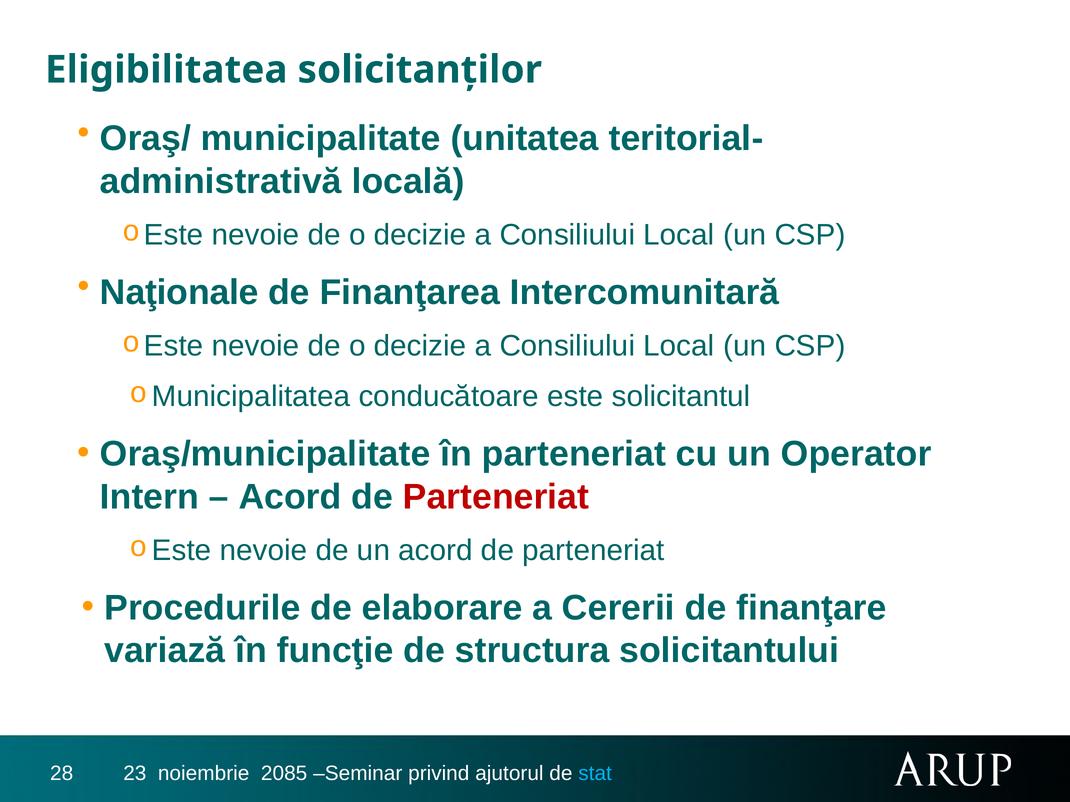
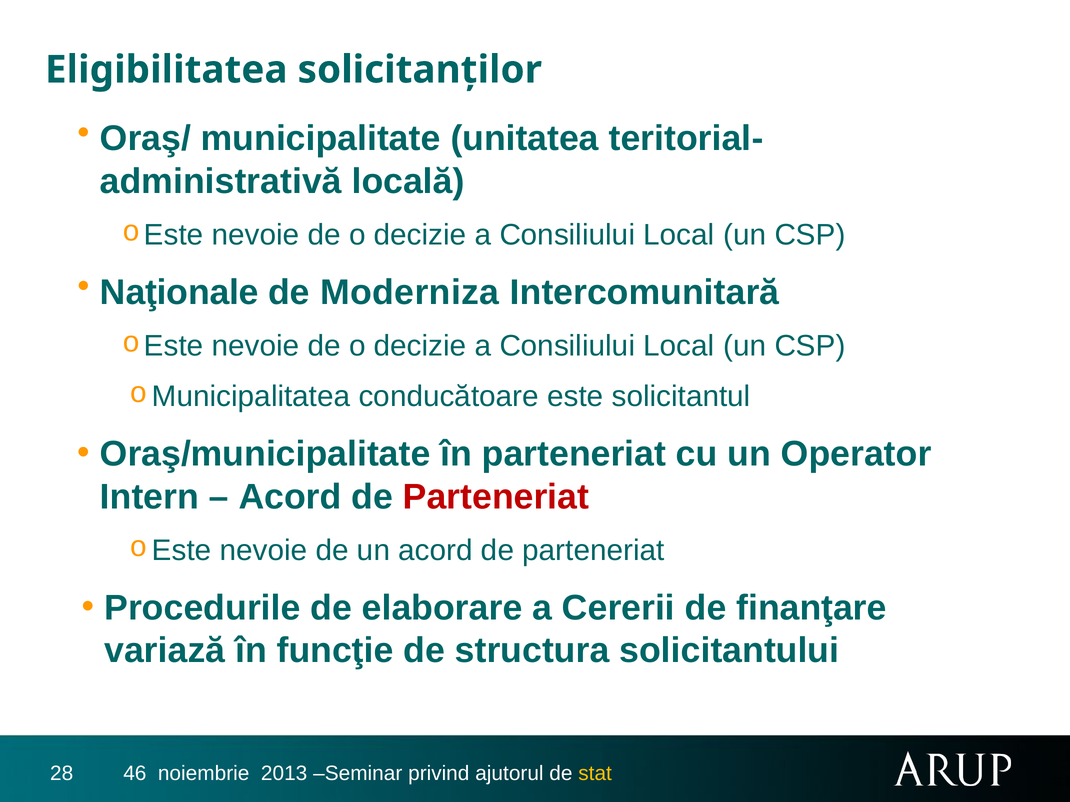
Finanţarea: Finanţarea -> Moderniza (410, 293)
23: 23 -> 46 (135, 774)
2085: 2085 -> 2013 (284, 774)
stat colour: light blue -> yellow (595, 774)
